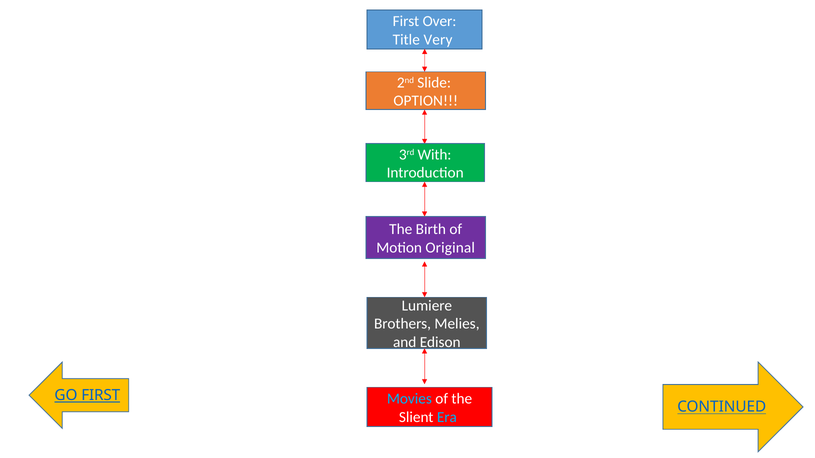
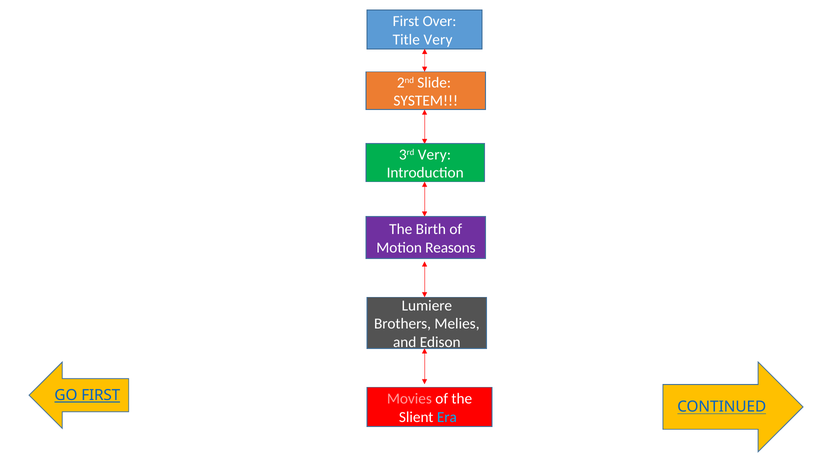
OPTION: OPTION -> SYSTEM (426, 101)
3rd With: With -> Very (434, 155)
Original: Original -> Reasons (450, 248)
Movies colour: light blue -> pink (409, 399)
